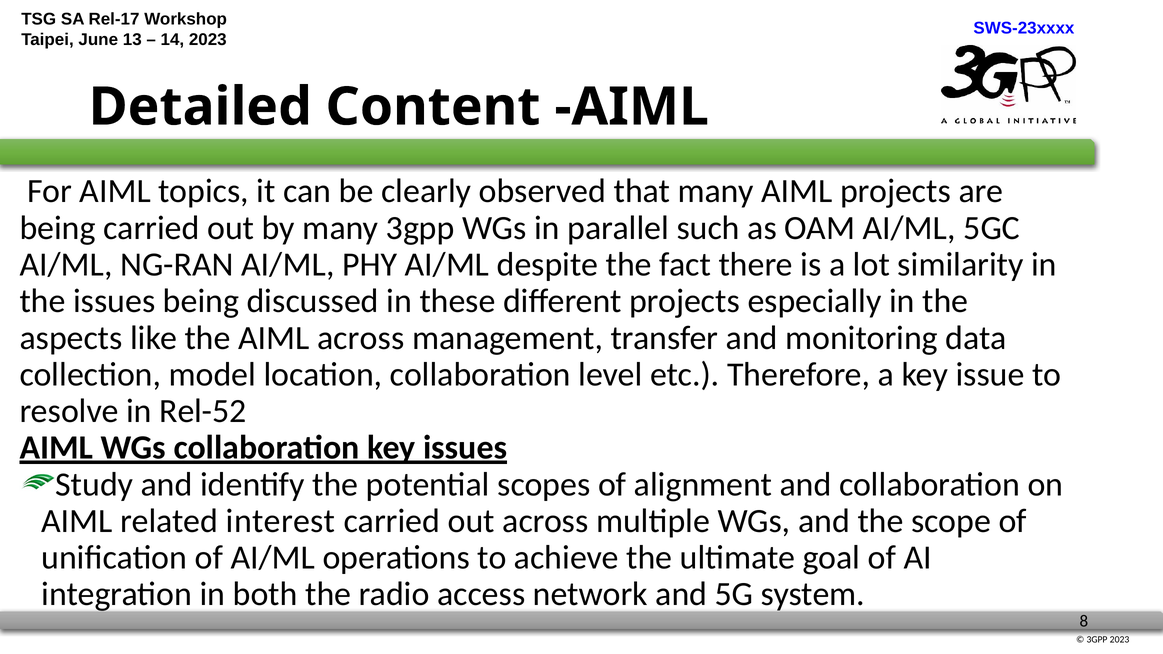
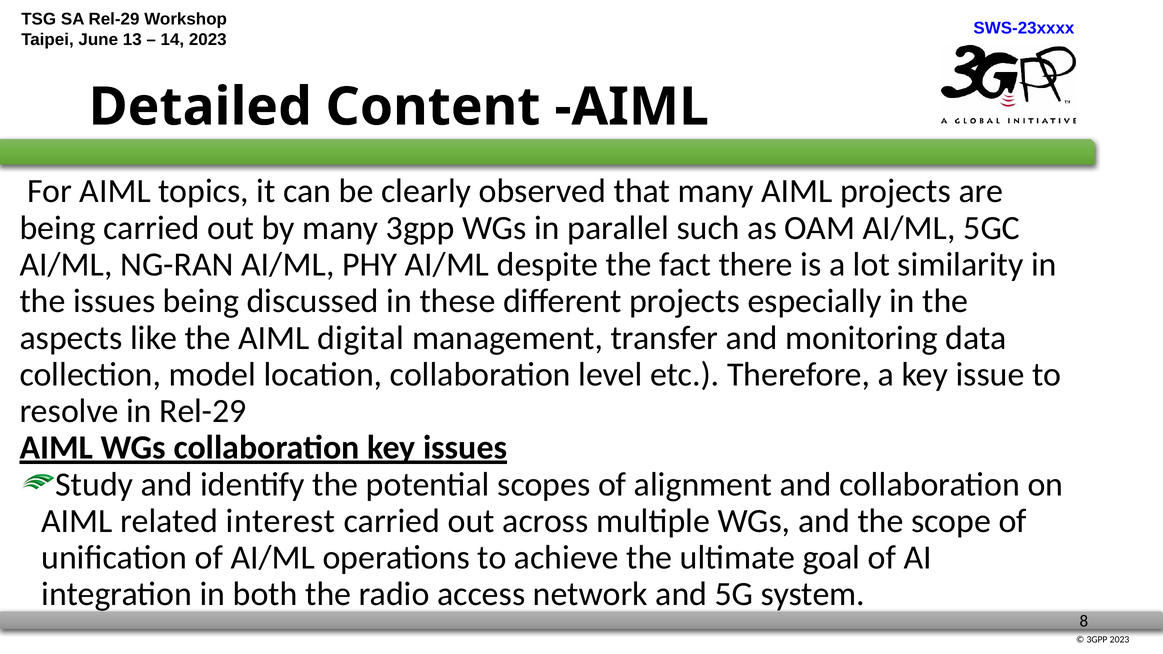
Rel-17: Rel-17 -> Rel-29 (114, 19)
AIML across: across -> digital (361, 338)
in Rel-52: Rel-52 -> Rel-29 (203, 411)
